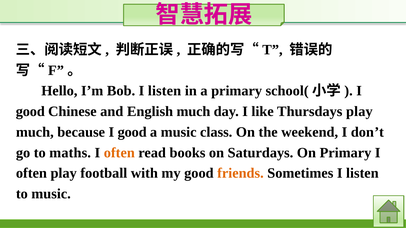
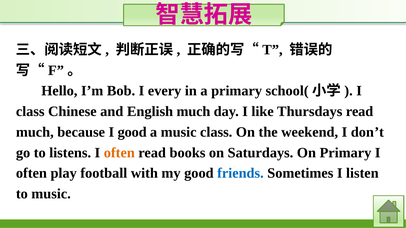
Bob I listen: listen -> every (165, 91)
good: good -> class (30, 112)
Thursdays play: play -> read (360, 112)
maths: maths -> listens (70, 153)
friends colour: orange -> blue (240, 174)
